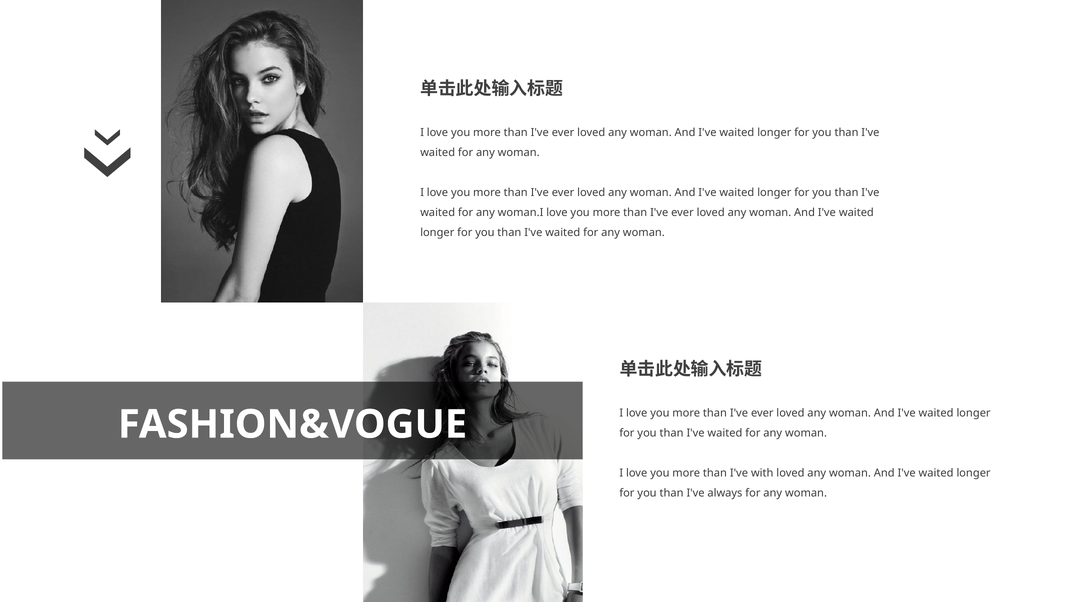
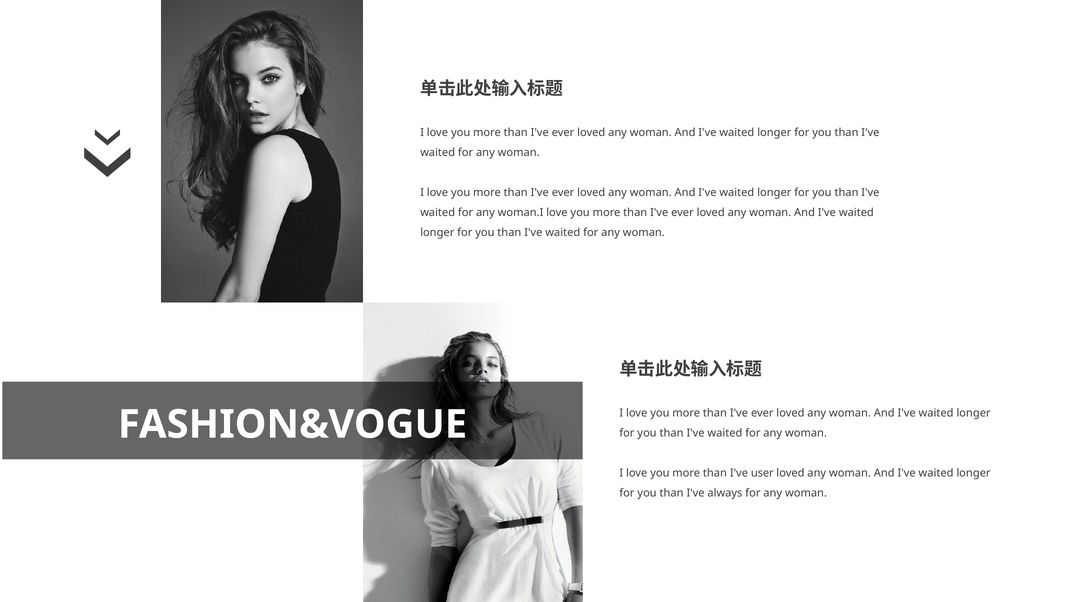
with: with -> user (762, 473)
